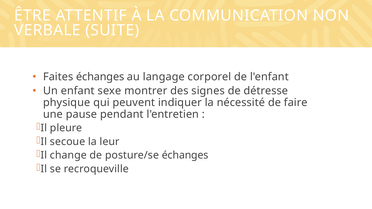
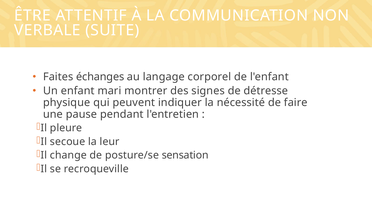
sexe: sexe -> mari (109, 91)
posture/se échanges: échanges -> sensation (185, 155)
